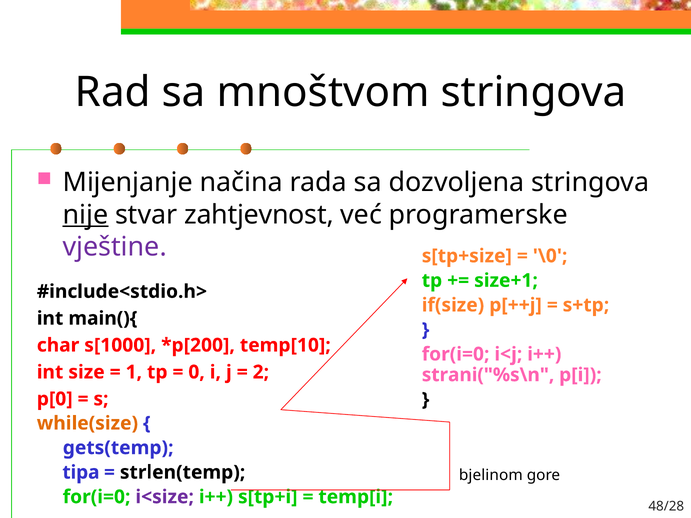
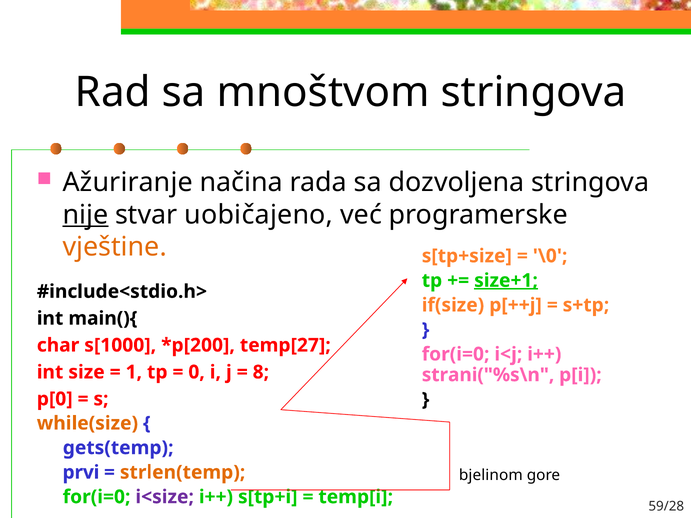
Mijenjanje: Mijenjanje -> Ažuriranje (128, 183)
zahtjevnost: zahtjevnost -> uobičajeno (259, 215)
vještine colour: purple -> orange (115, 247)
size+1 underline: none -> present (506, 281)
temp[10: temp[10 -> temp[27 (285, 345)
2: 2 -> 8 (261, 372)
tipa: tipa -> prvi (81, 473)
strlen(temp colour: black -> orange (183, 473)
48/28: 48/28 -> 59/28 (666, 507)
